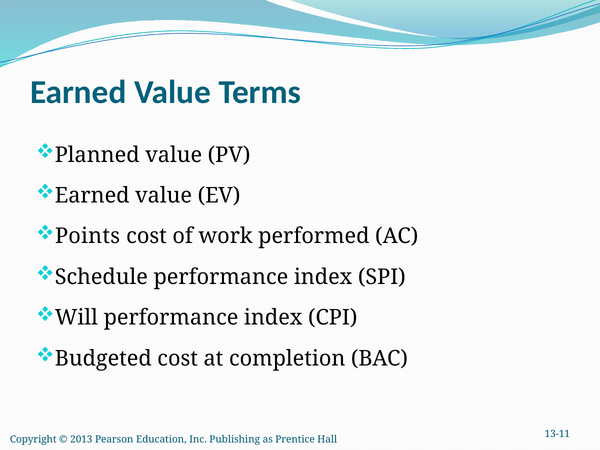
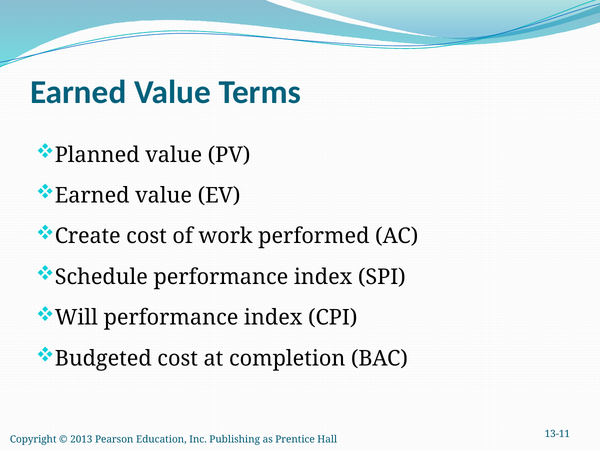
Points: Points -> Create (88, 236)
